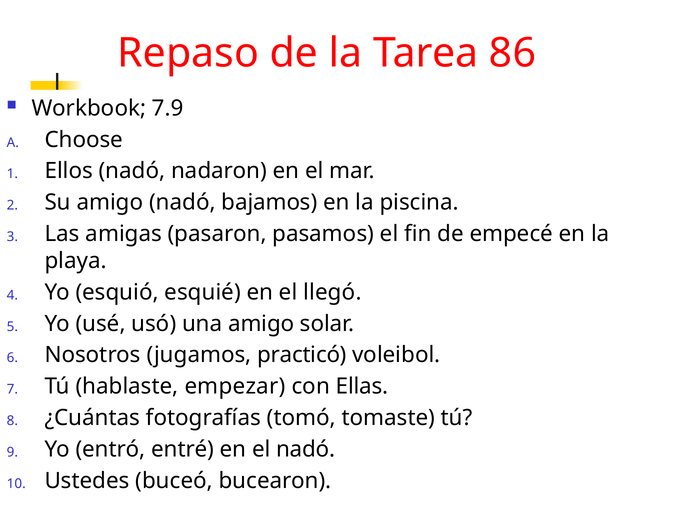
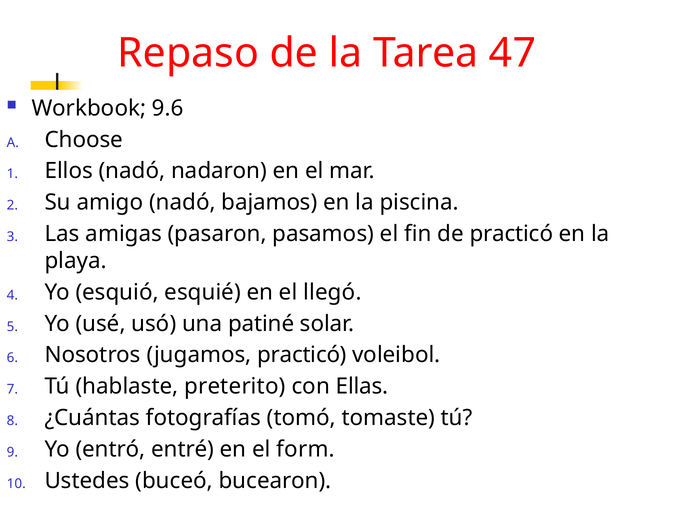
86: 86 -> 47 (513, 53)
7.9: 7.9 -> 9.6 (168, 108)
de empecé: empecé -> practicó (511, 234)
una amigo: amigo -> patiné (261, 323)
empezar: empezar -> preterito (235, 386)
el nadó: nadó -> form (306, 449)
